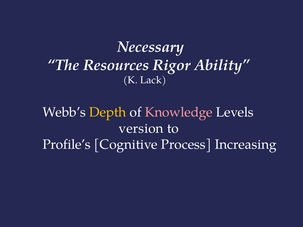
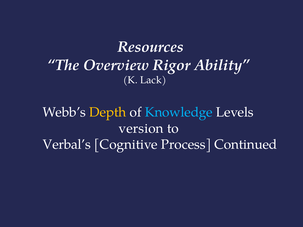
Necessary: Necessary -> Resources (150, 47)
Resources: Resources -> Overview (116, 65)
Knowledge colour: pink -> light blue (179, 112)
Profile’s: Profile’s -> Verbal’s (67, 145)
Increasing: Increasing -> Continued (246, 145)
